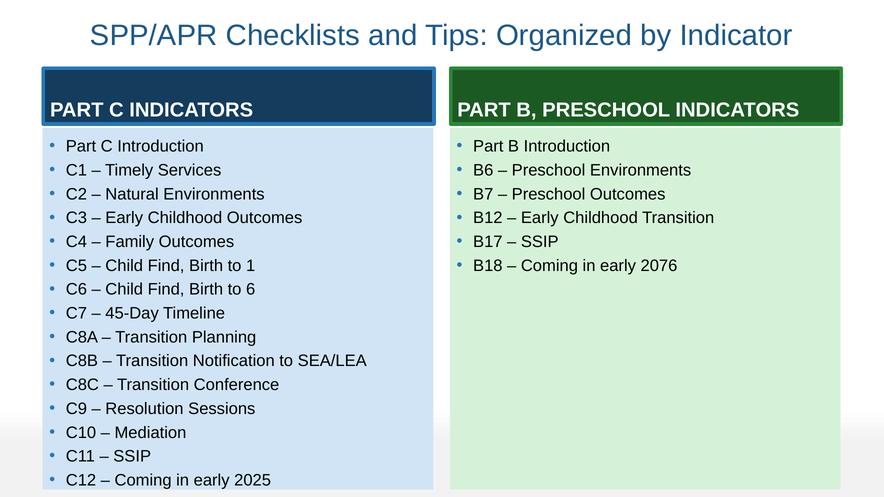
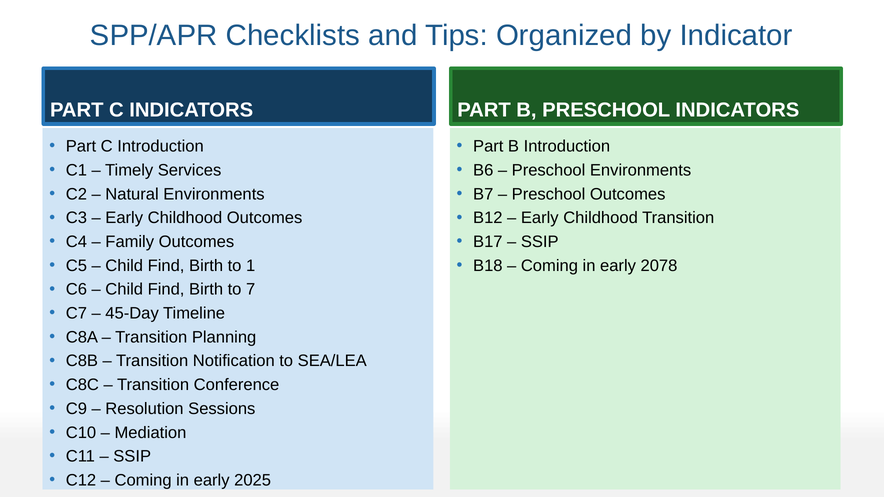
2076: 2076 -> 2078 (659, 266)
6: 6 -> 7 (251, 290)
